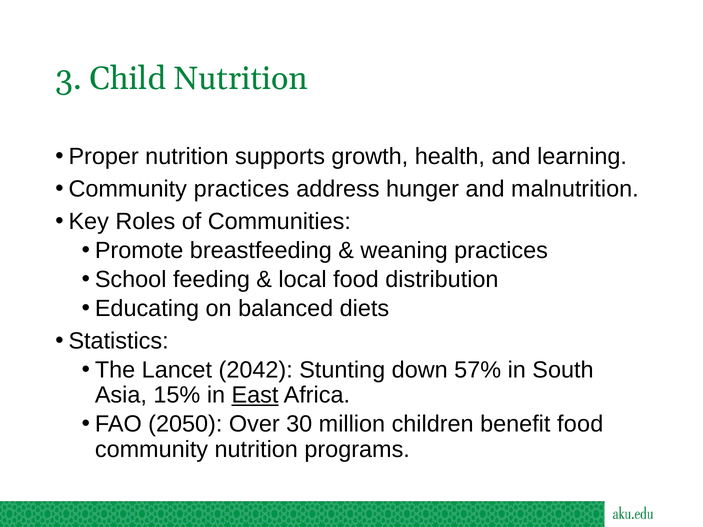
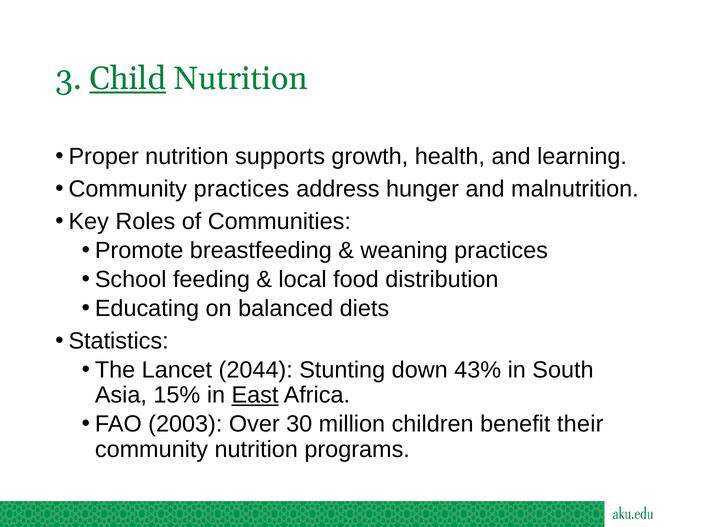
Child underline: none -> present (128, 79)
2042: 2042 -> 2044 (256, 370)
57%: 57% -> 43% (478, 370)
2050: 2050 -> 2003 (185, 424)
benefit food: food -> their (580, 424)
